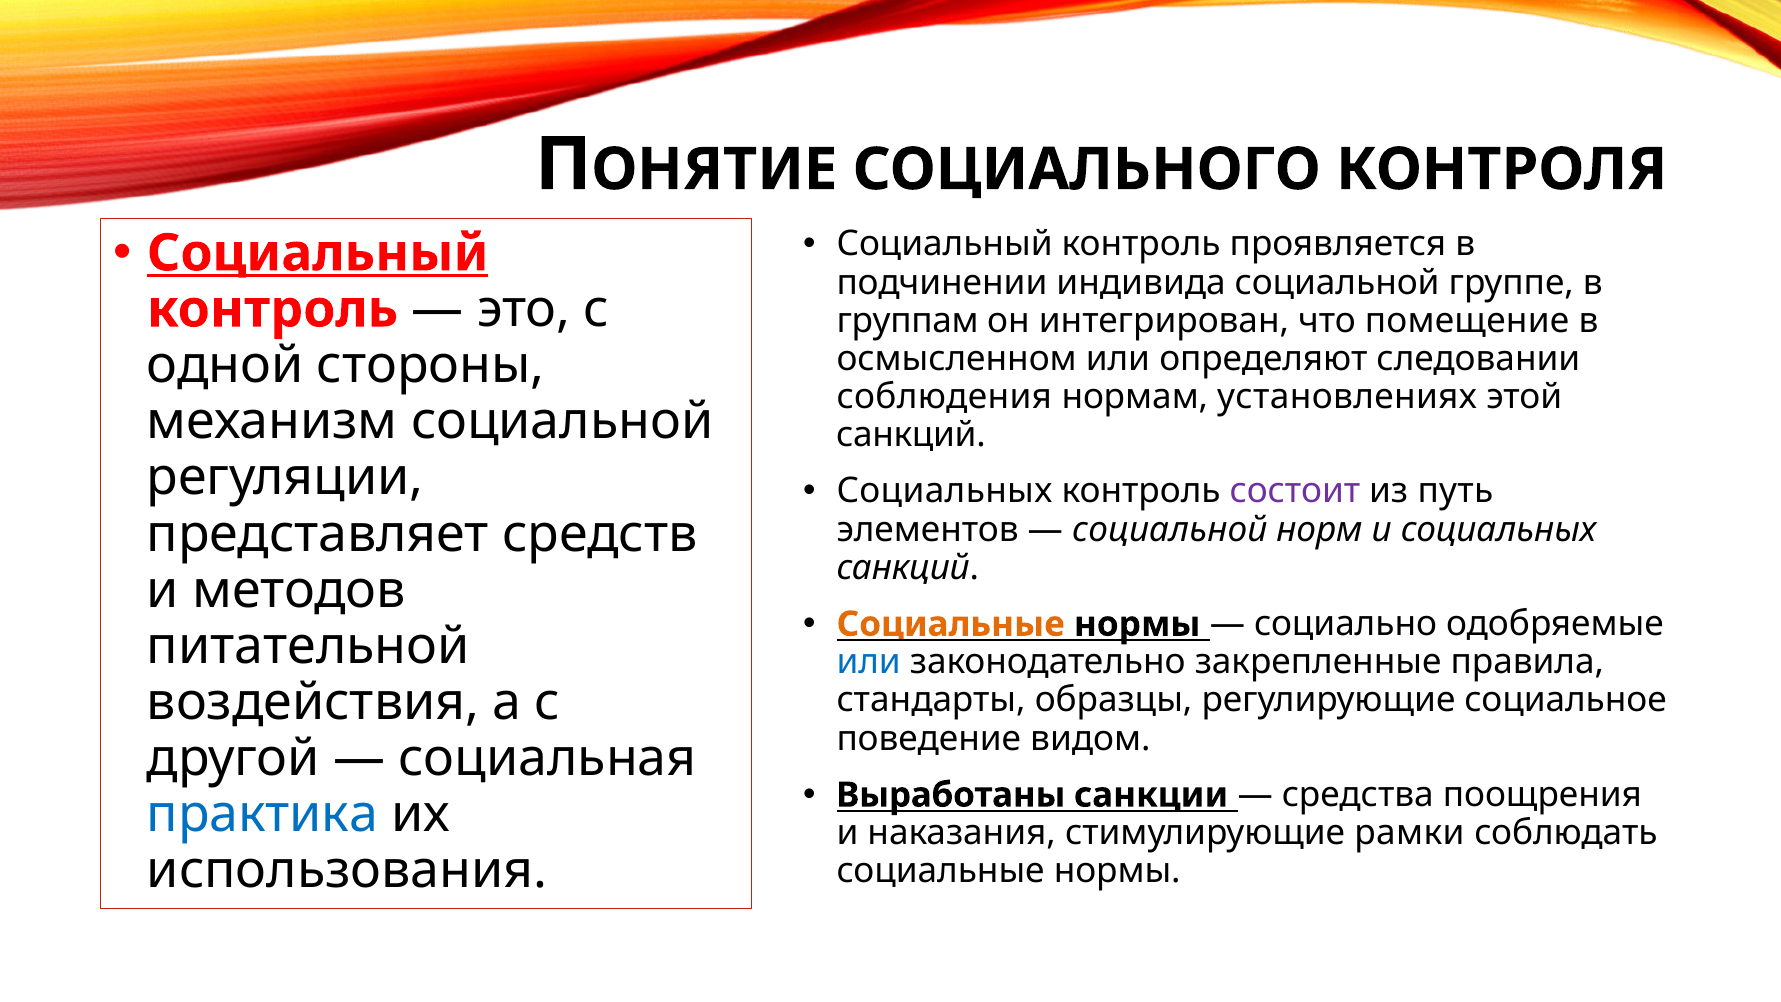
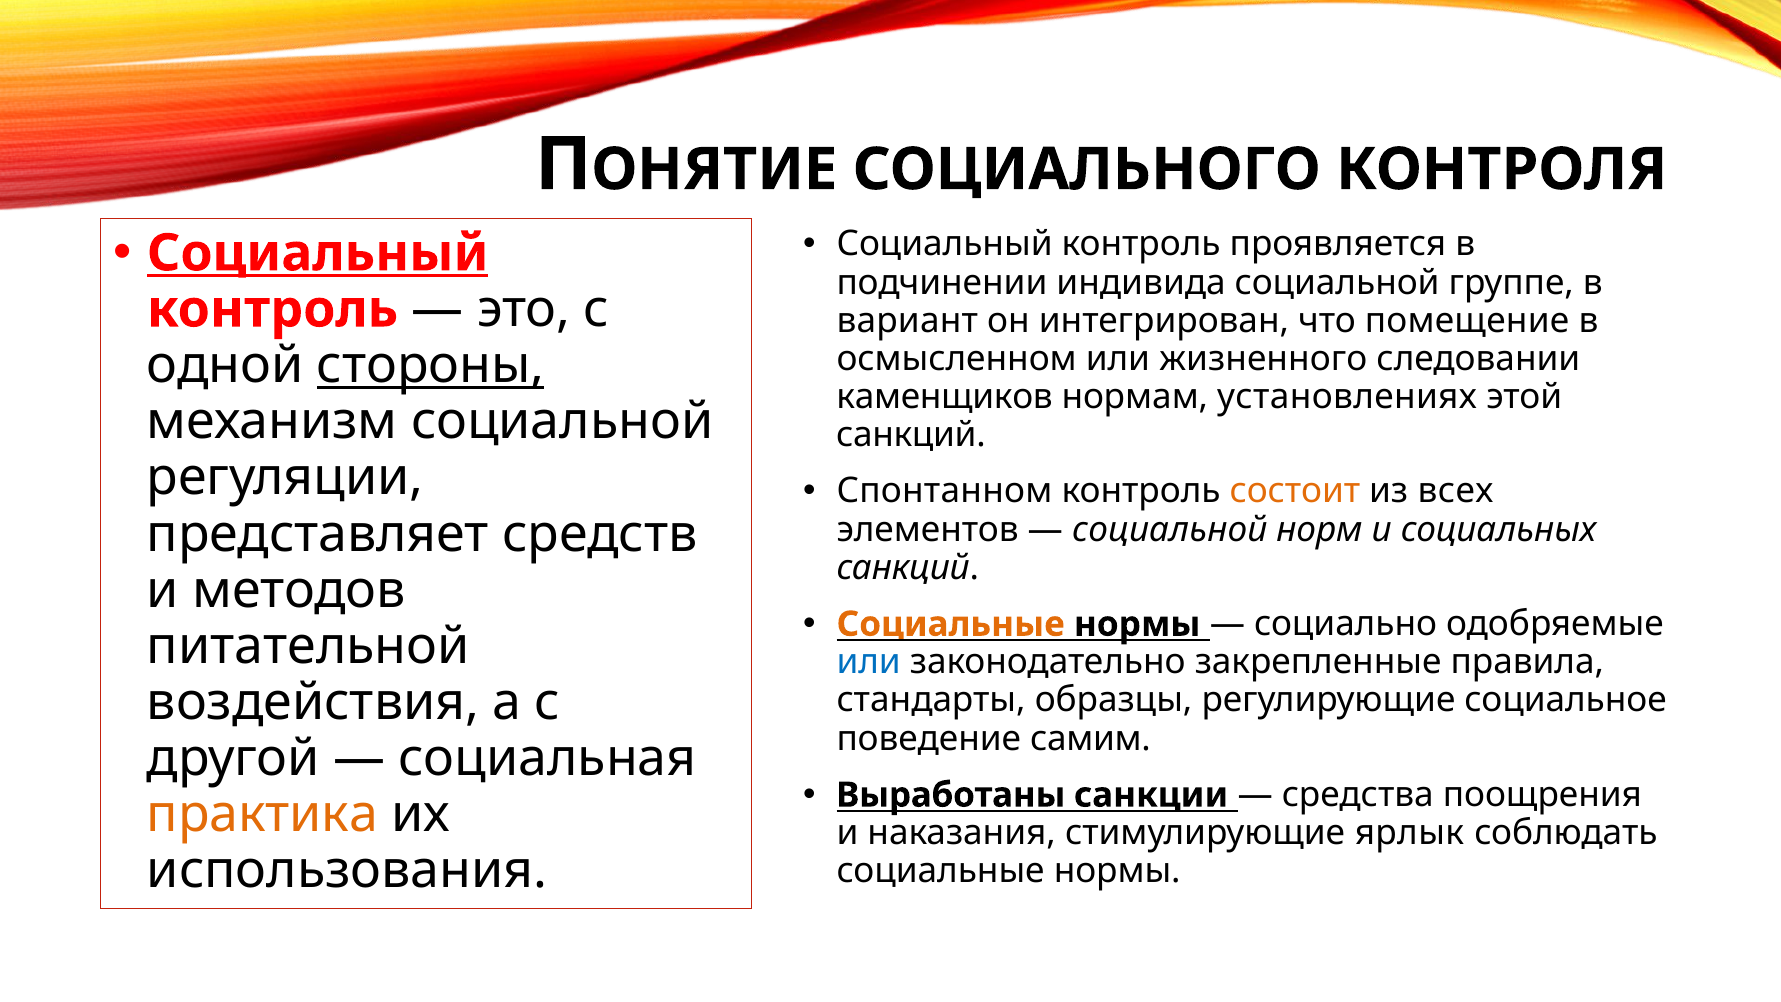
группам: группам -> вариант (907, 320)
определяют: определяют -> жизненного (1263, 358)
стороны underline: none -> present (431, 365)
соблюдения: соблюдения -> каменщиков (945, 397)
Социальных: Социальных -> Спонтанном (944, 491)
состоит colour: purple -> orange (1295, 491)
путь: путь -> всех (1455, 491)
видом: видом -> самим (1090, 738)
практика colour: blue -> orange (262, 814)
рамки: рамки -> ярлык (1409, 833)
